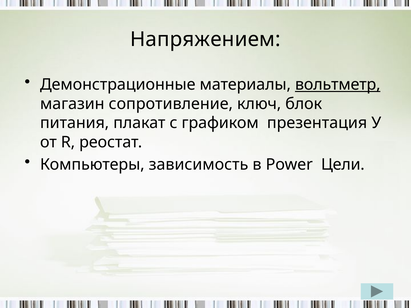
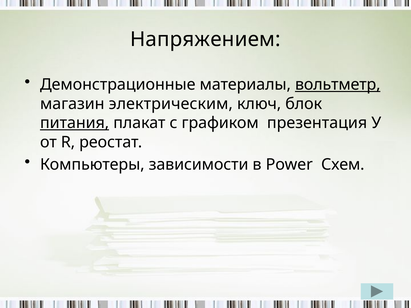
сопротивление: сопротивление -> электрическим (171, 104)
питания underline: none -> present (75, 123)
зависимость: зависимость -> зависимости (199, 165)
Цели: Цели -> Схем (343, 165)
